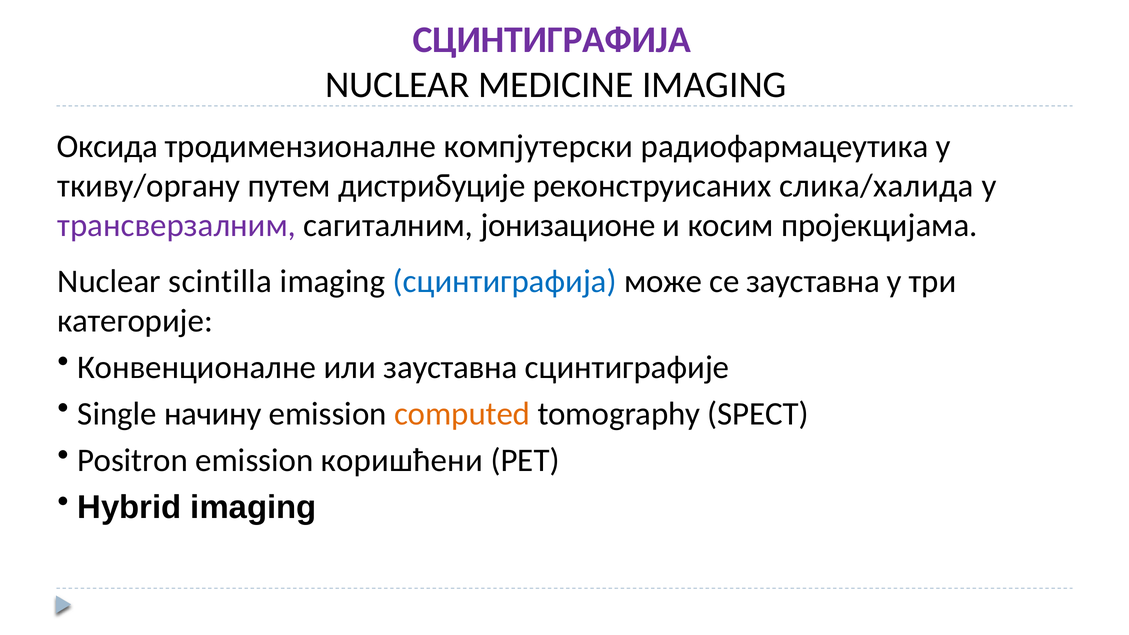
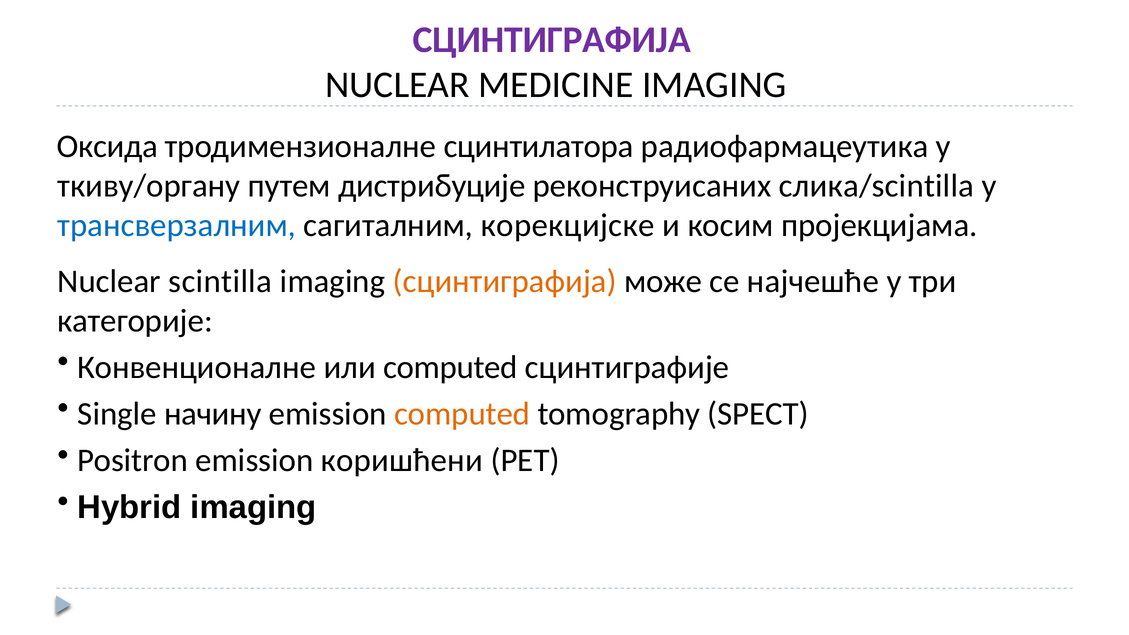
компјутерски: компјутерски -> сцинтилатора (539, 146)
слика/халида: слика/халида -> слика/scintilla (876, 186)
трансверзалним colour: purple -> blue (177, 225)
јонизационе: јонизационе -> корекцијске (568, 225)
сцинтиграфија colour: blue -> orange (505, 281)
се зауставна: зауставна -> најчешће (813, 281)
или зауставна: зауставна -> computed (451, 367)
